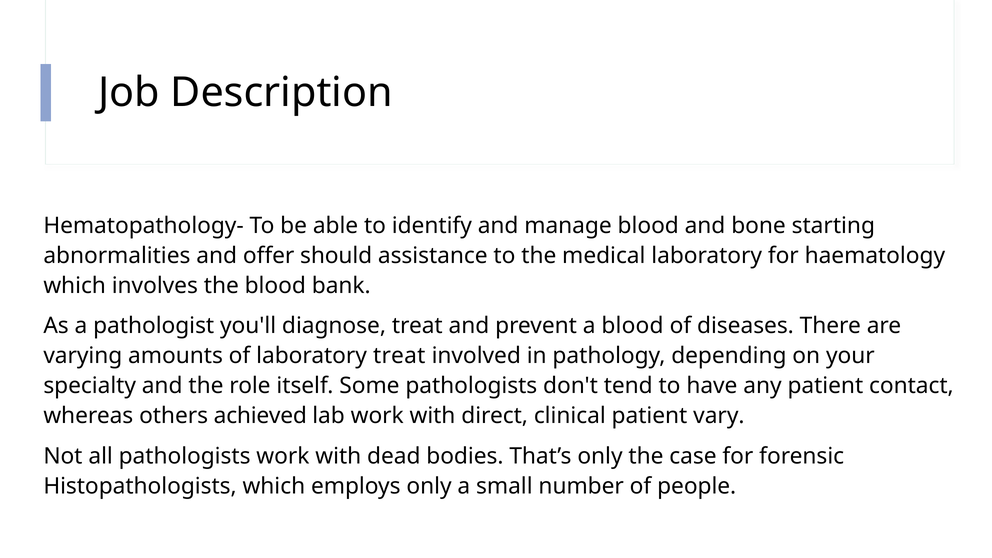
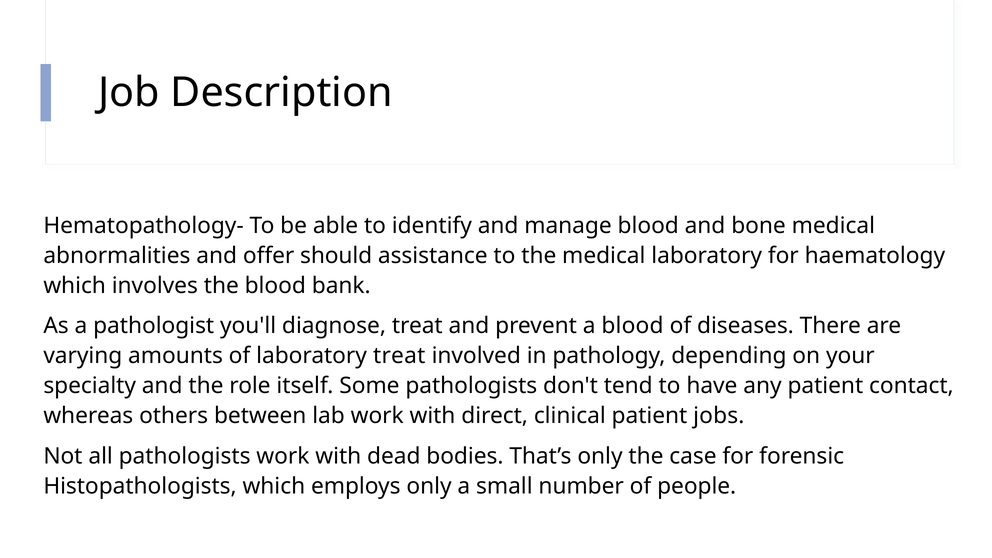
bone starting: starting -> medical (833, 226)
achieved: achieved -> between (260, 416)
vary: vary -> jobs (719, 416)
